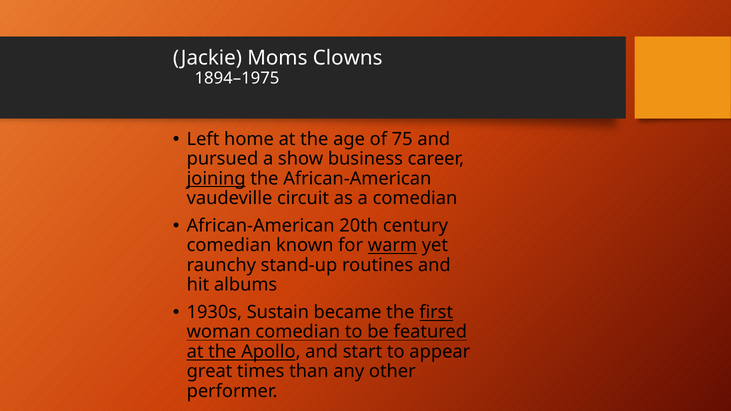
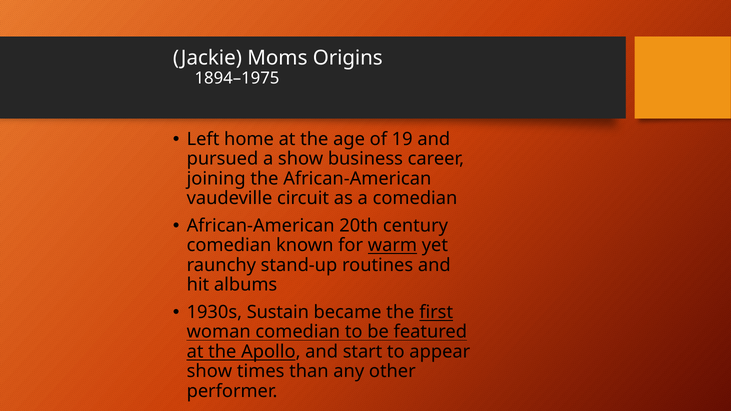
Clowns: Clowns -> Origins (348, 58)
75: 75 -> 19 (402, 139)
joining underline: present -> none (216, 179)
great: great -> show (209, 372)
